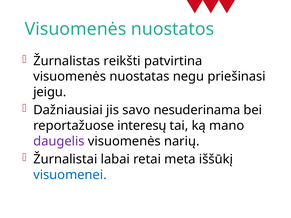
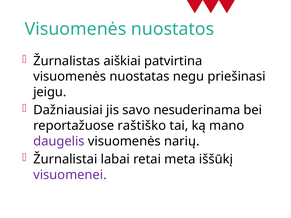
reikšti: reikšti -> aiškiai (122, 61)
interesų: interesų -> raštiško (142, 126)
visuomenei colour: blue -> purple (70, 175)
